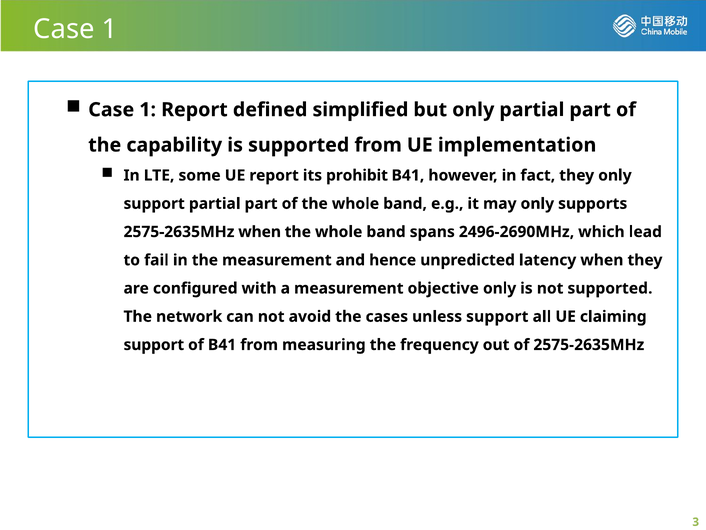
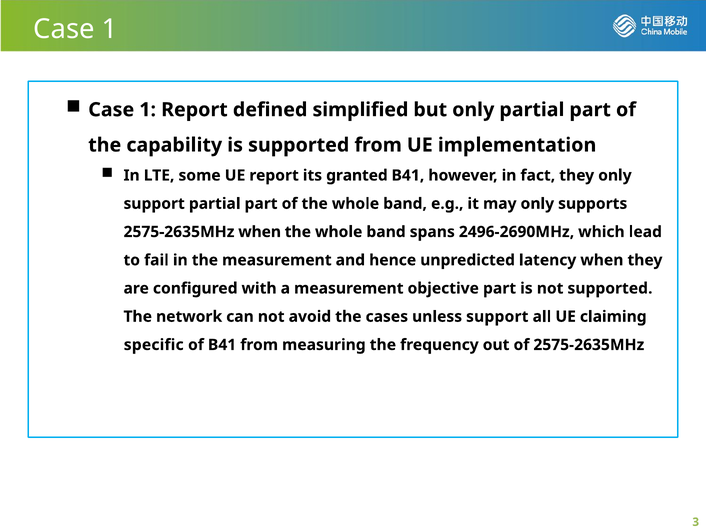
prohibit: prohibit -> granted (357, 175)
objective only: only -> part (500, 288)
support: support -> specific (154, 345)
